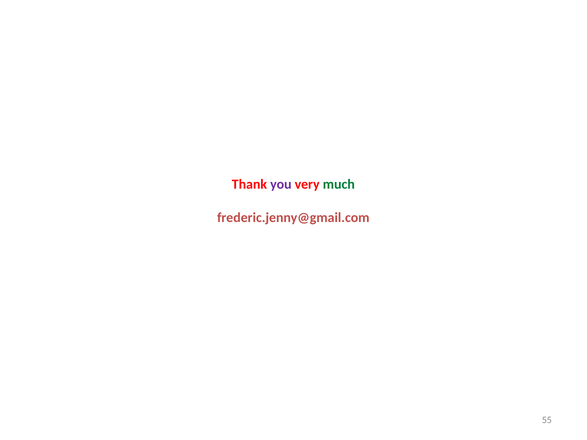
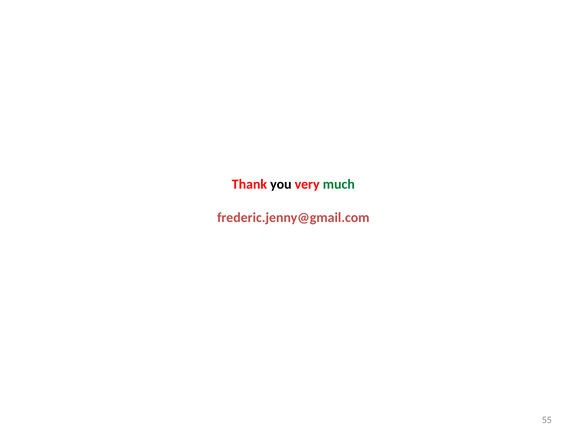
you colour: purple -> black (281, 184)
